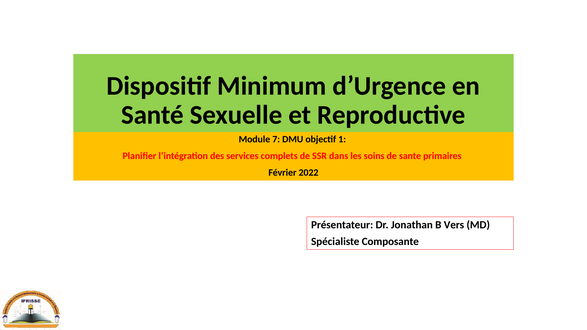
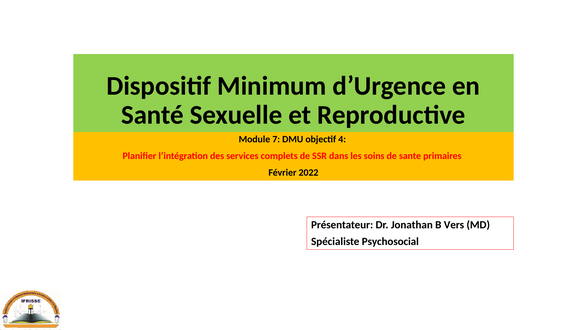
1: 1 -> 4 (342, 139)
Composante: Composante -> Psychosocial (390, 242)
